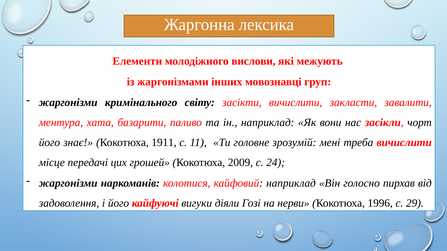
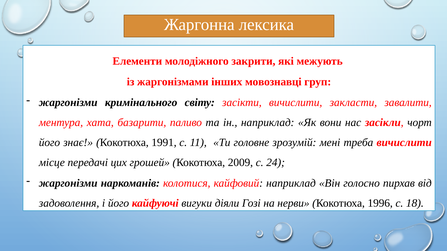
вислови: вислови -> закрити (253, 61)
1911: 1911 -> 1991 (164, 143)
29: 29 -> 18 (415, 204)
